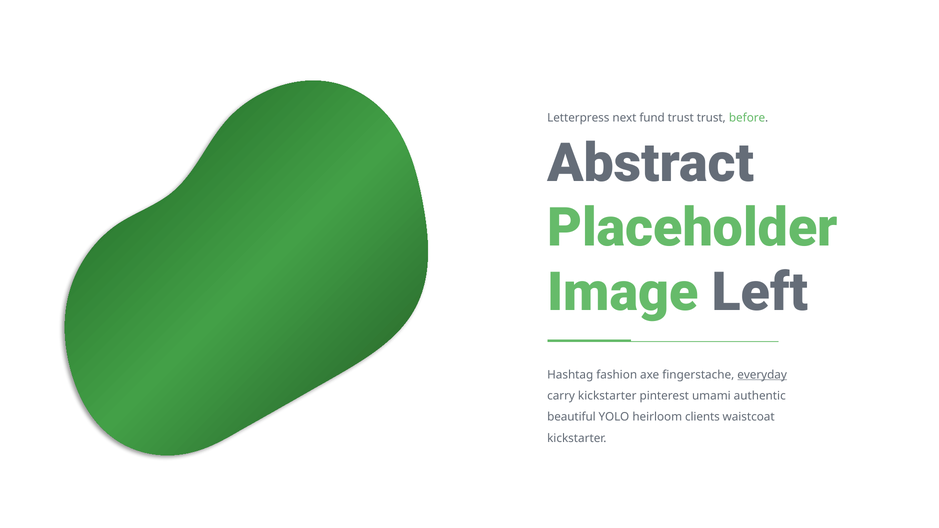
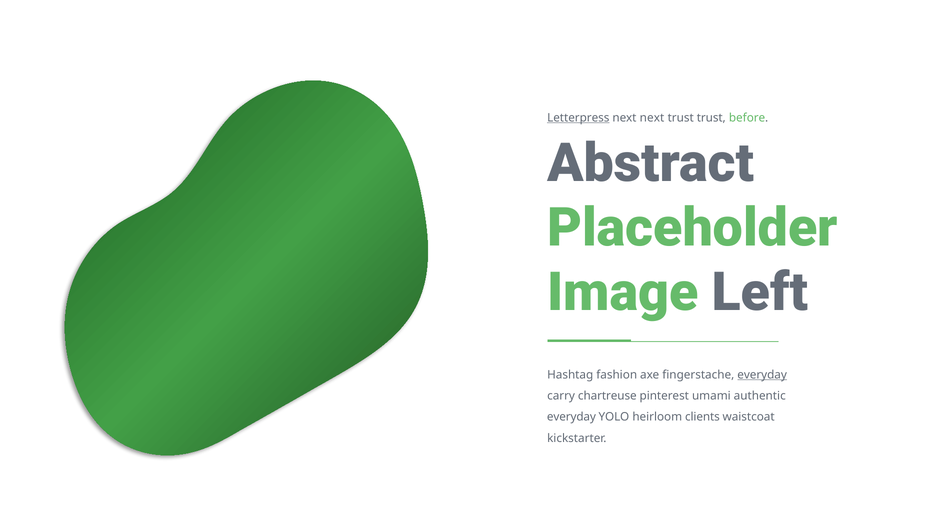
Letterpress underline: none -> present (578, 118)
next fund: fund -> next (652, 118)
carry kickstarter: kickstarter -> chartreuse (607, 396)
beautiful: beautiful -> everyday (571, 417)
